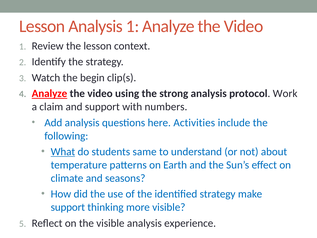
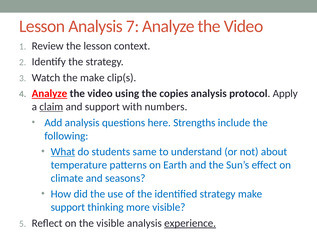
Analysis 1: 1 -> 7 (133, 26)
the begin: begin -> make (92, 78)
strong: strong -> copies (174, 93)
Work: Work -> Apply (285, 93)
claim underline: none -> present (51, 107)
Activities: Activities -> Strengths (194, 123)
experience underline: none -> present (190, 223)
